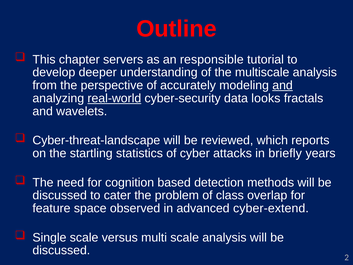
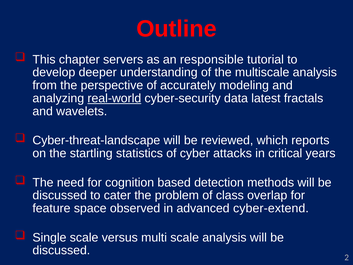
and underline: present -> none (283, 85)
looks: looks -> latest (266, 98)
briefly: briefly -> critical (285, 153)
